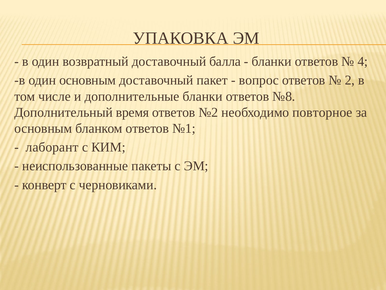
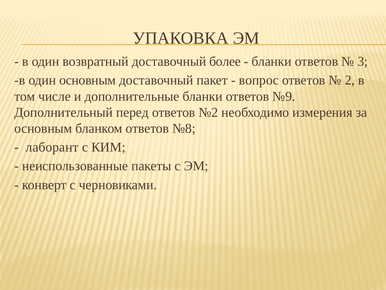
балла: балла -> более (225, 61)
4: 4 -> 3 (363, 61)
№8: №8 -> №9 (284, 96)
время: время -> перед (132, 112)
повторное: повторное -> измерения (322, 112)
№1: №1 -> №8 (184, 128)
